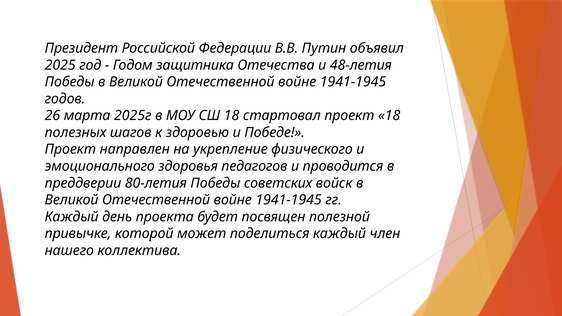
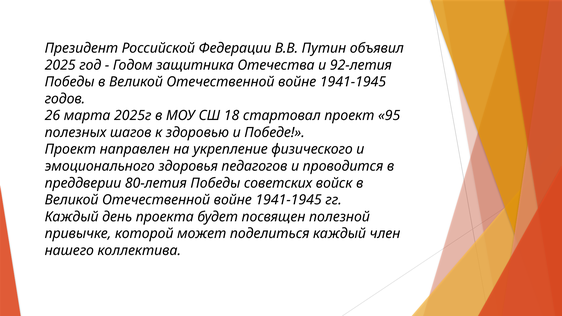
48-летия: 48-летия -> 92-летия (361, 65)
проект 18: 18 -> 95 (389, 116)
